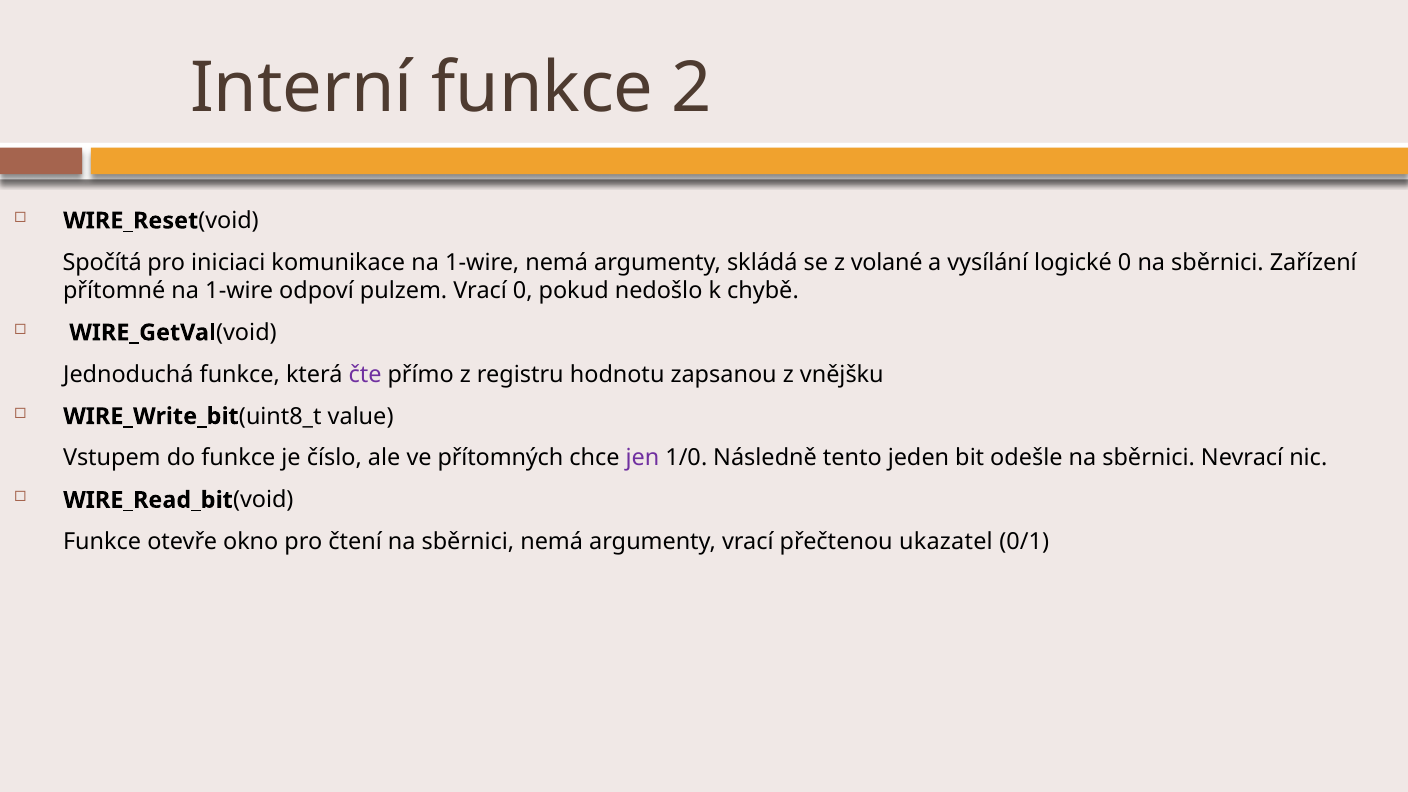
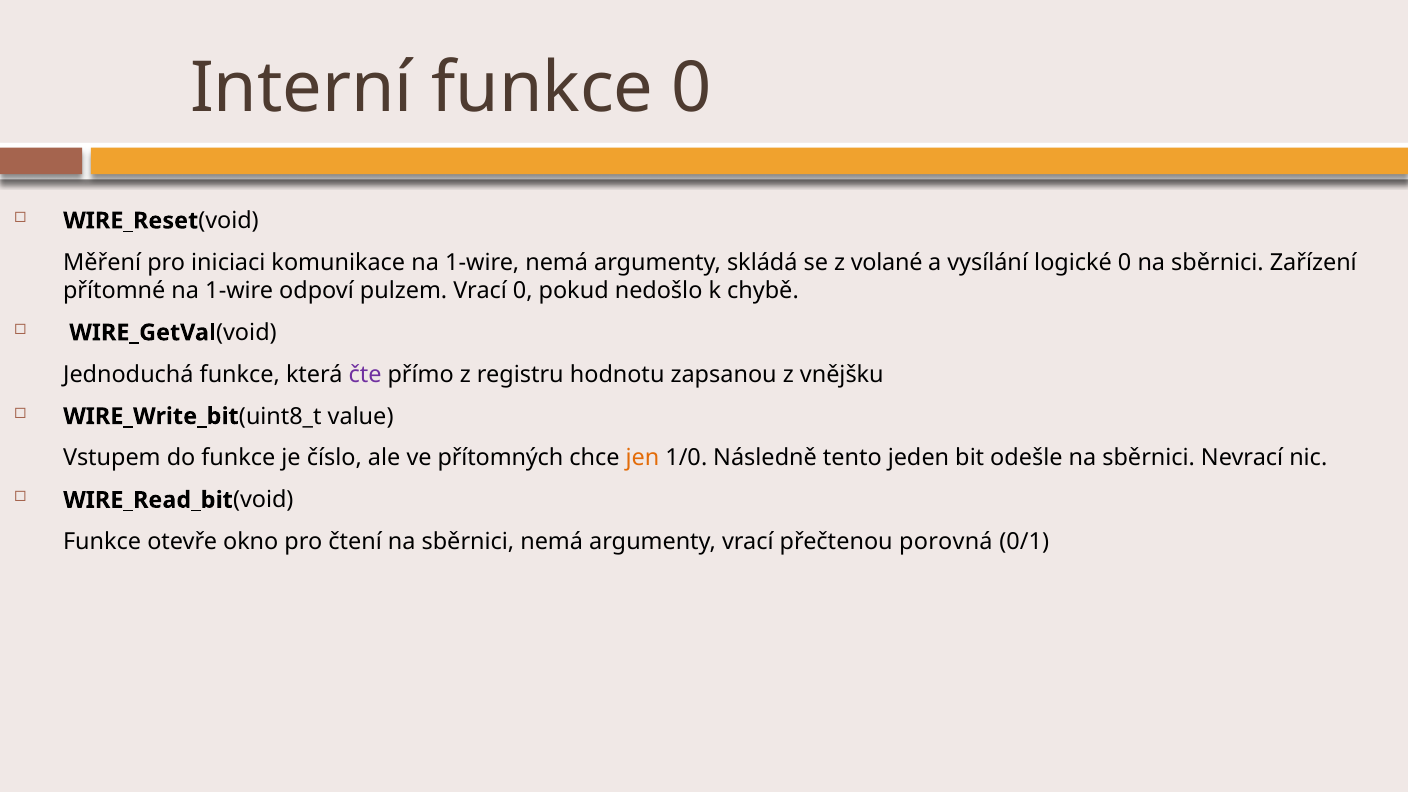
funkce 2: 2 -> 0 (692, 89)
Spočítá: Spočítá -> Měření (102, 263)
jen colour: purple -> orange (642, 458)
ukazatel: ukazatel -> porovná (946, 542)
